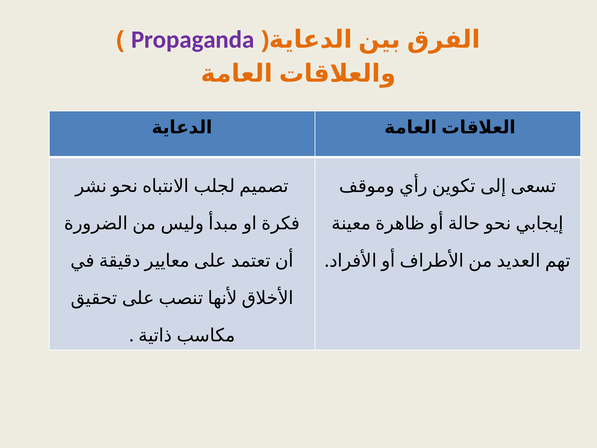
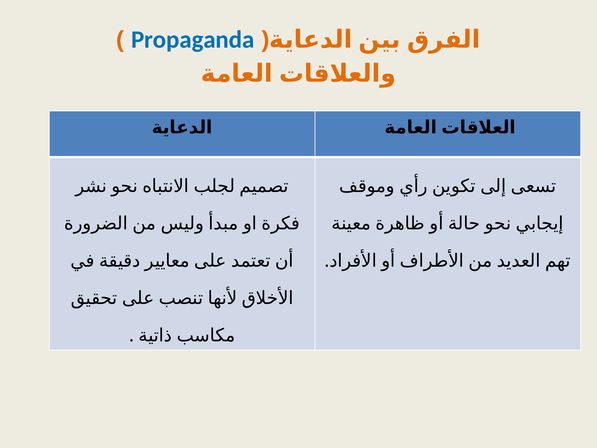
Propaganda colour: purple -> blue (193, 40)
